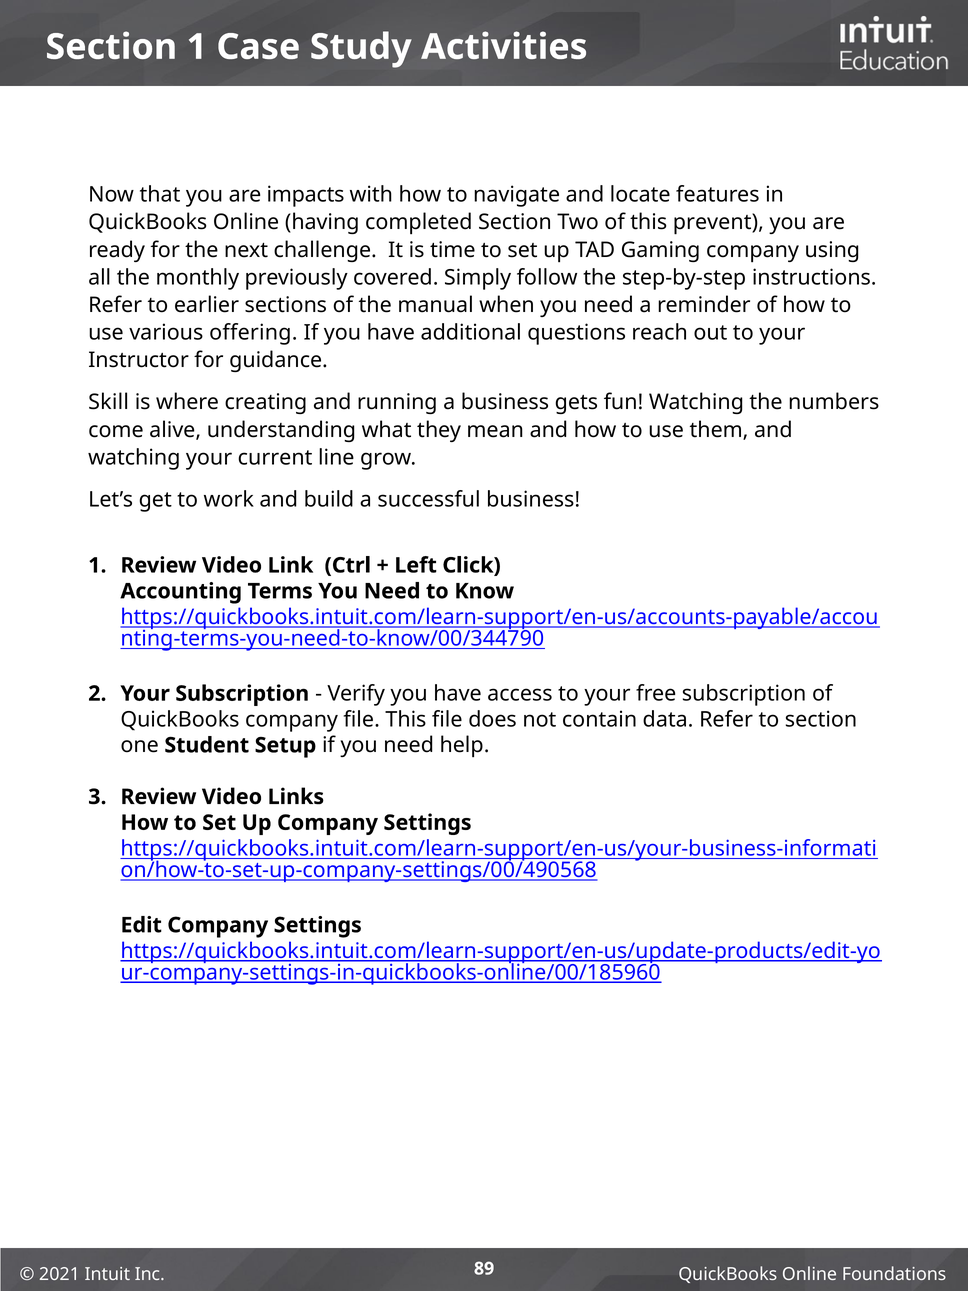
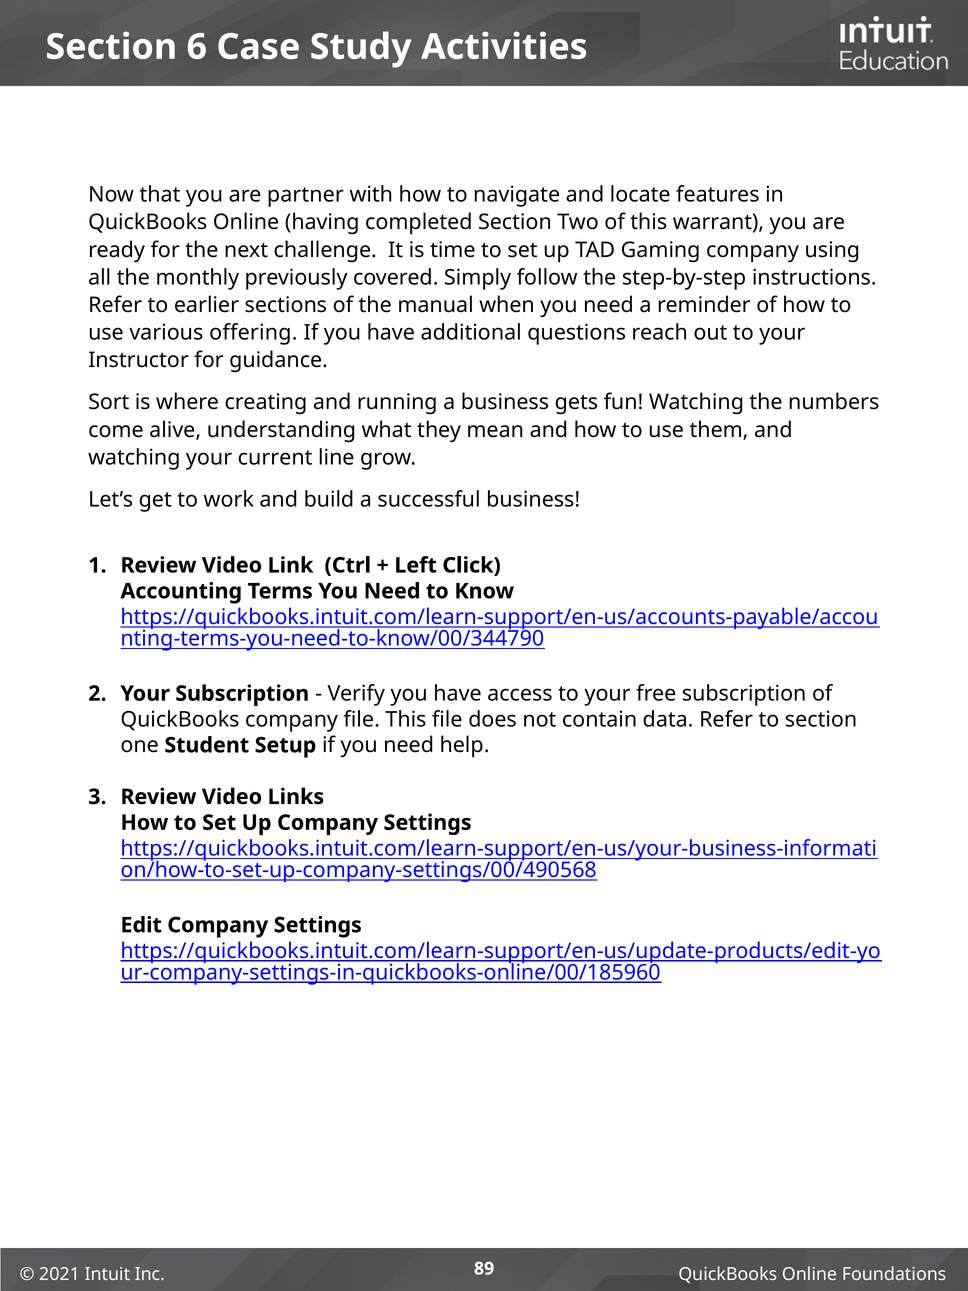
Section 1: 1 -> 6 (197, 47)
impacts: impacts -> partner (305, 195)
prevent: prevent -> warrant (718, 222)
Skill: Skill -> Sort (109, 402)
